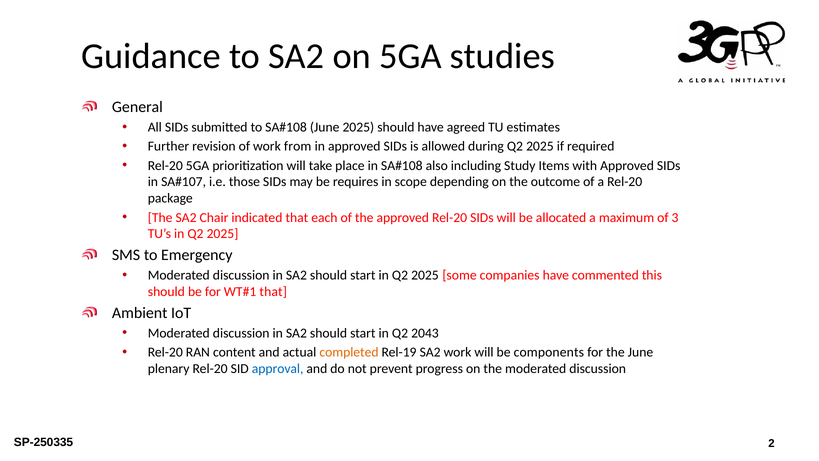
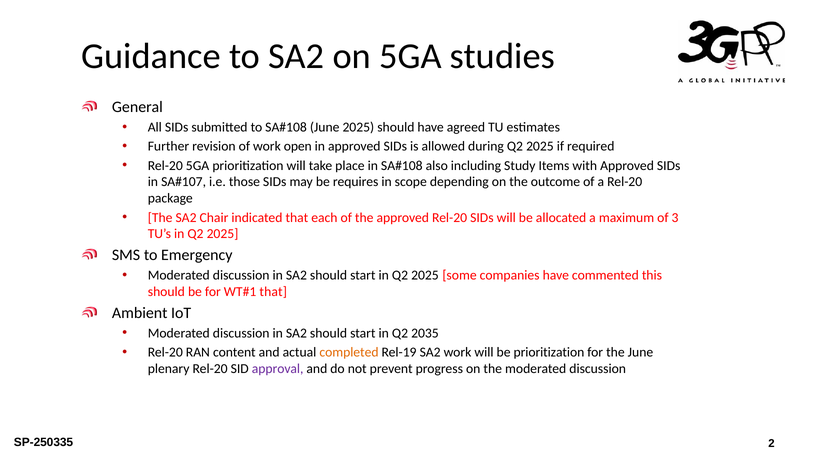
from: from -> open (298, 146)
2043: 2043 -> 2035 (425, 333)
be components: components -> prioritization (549, 352)
approval colour: blue -> purple (278, 368)
